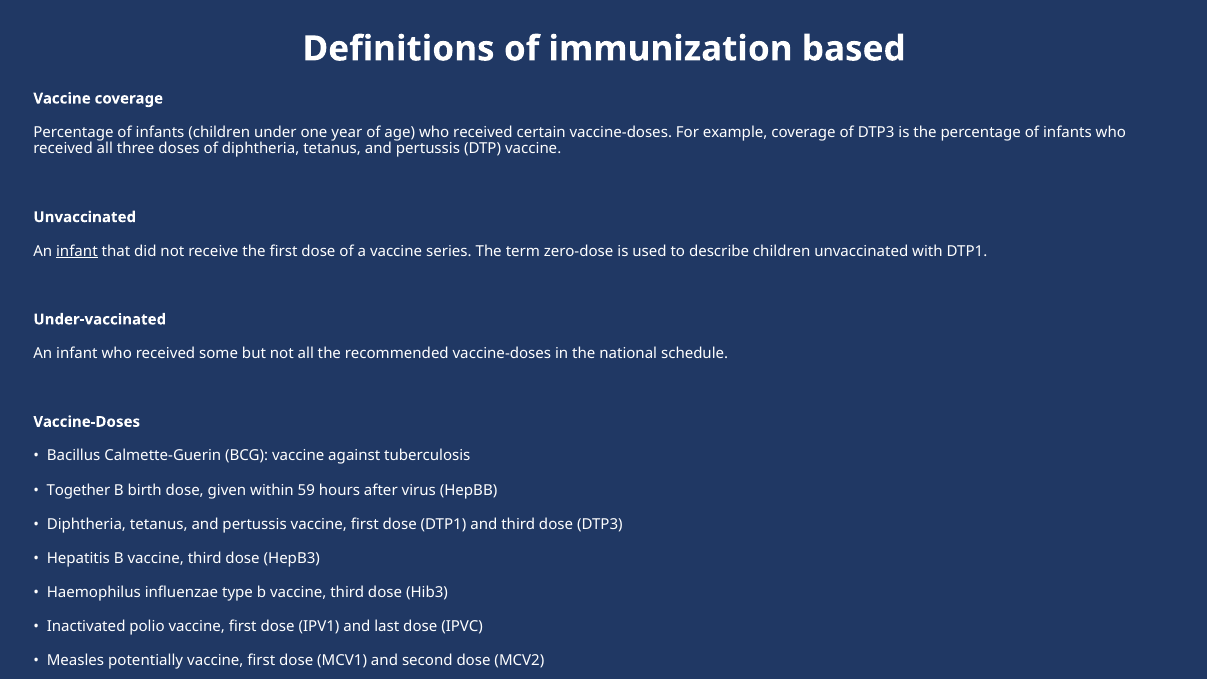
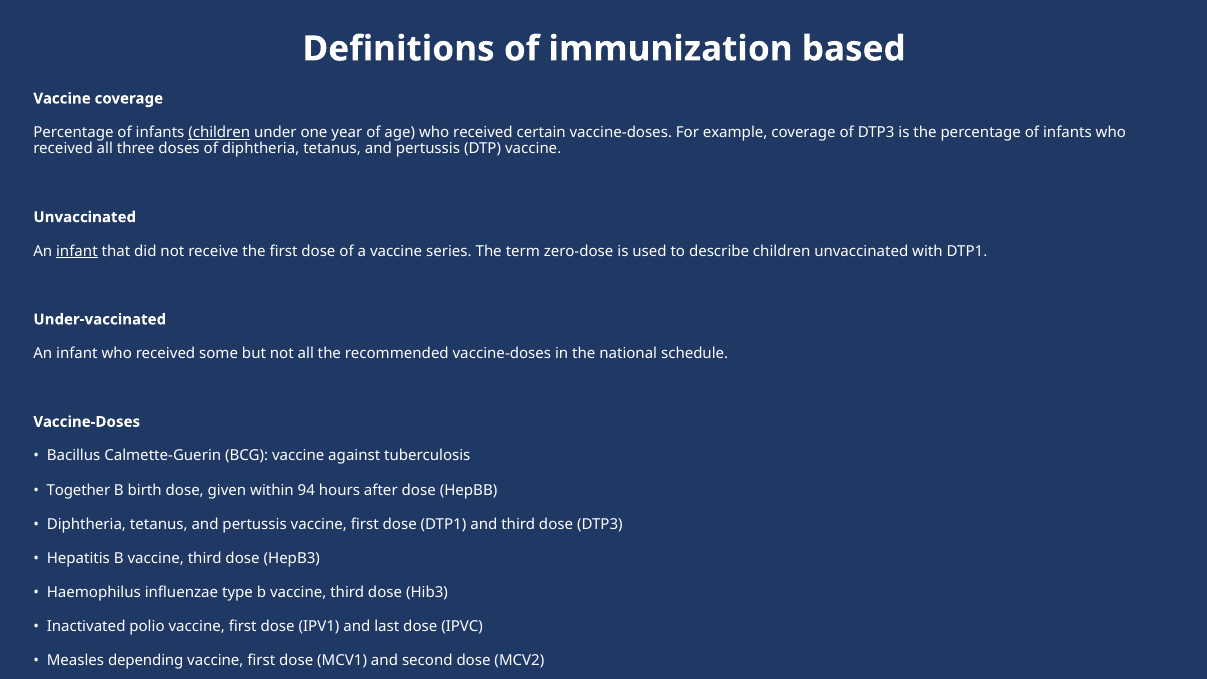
children underline: none -> present (219, 133)
59: 59 -> 94 (306, 490)
after virus: virus -> dose (419, 490)
potentially: potentially -> depending (146, 661)
